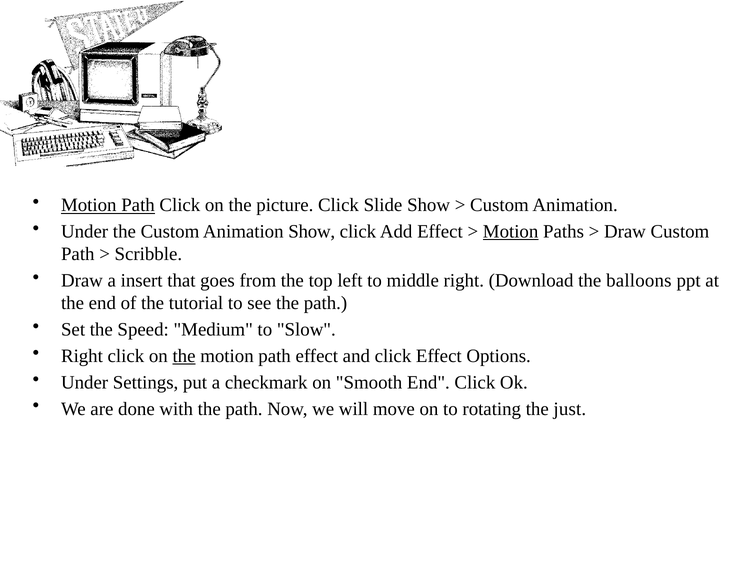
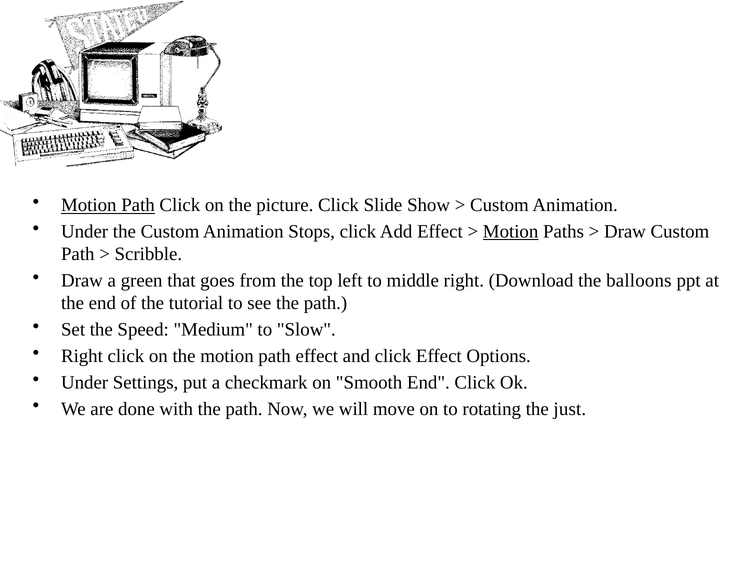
Animation Show: Show -> Stops (312, 232)
insert: insert -> green (142, 281)
the underline: present -> none (184, 356)
